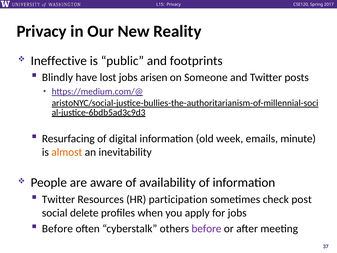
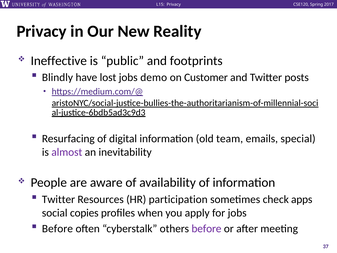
arisen: arisen -> demo (154, 77)
Someone: Someone -> Customer (206, 77)
week: week -> team (230, 139)
minute: minute -> special (298, 139)
almost colour: orange -> purple (67, 152)
post: post -> apps (302, 199)
delete: delete -> copies (84, 213)
